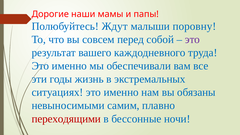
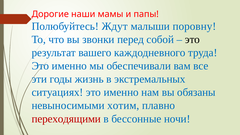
совсем: совсем -> звонки (98, 39)
это colour: purple -> black (192, 39)
самим: самим -> хотим (123, 106)
